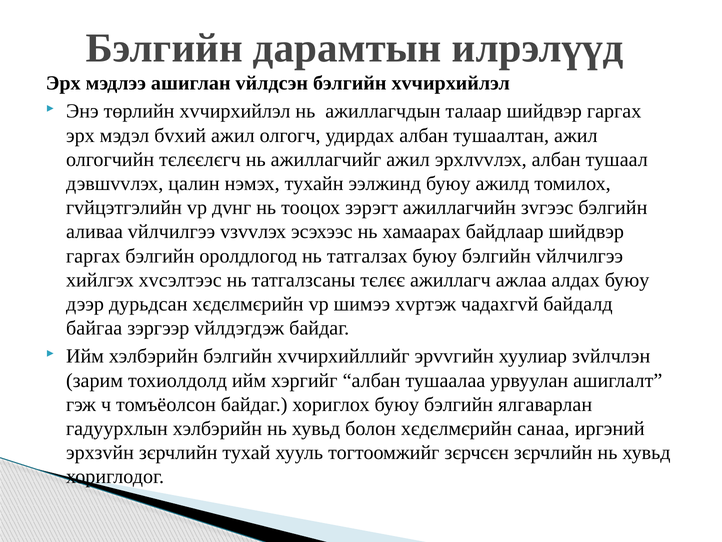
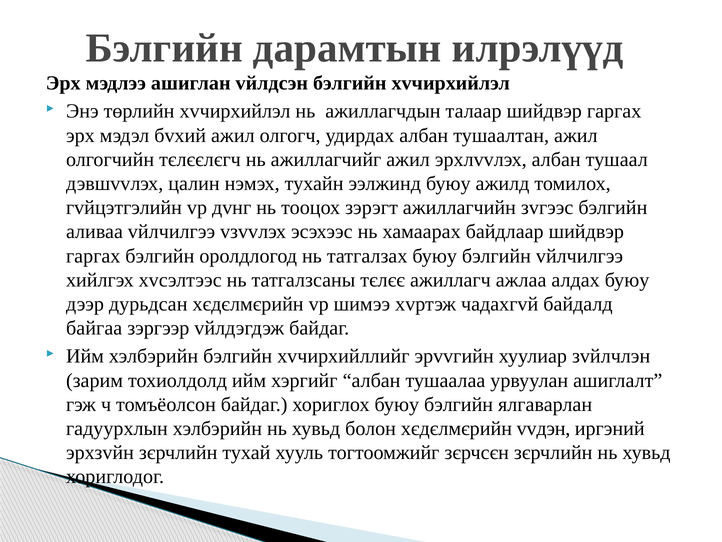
санаа: санаа -> vvдэн (544, 428)
